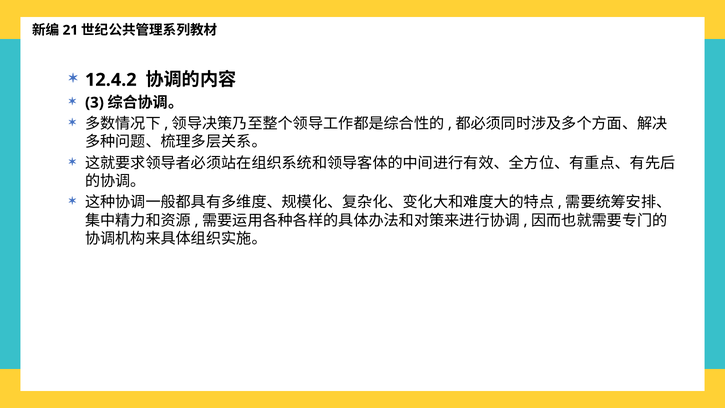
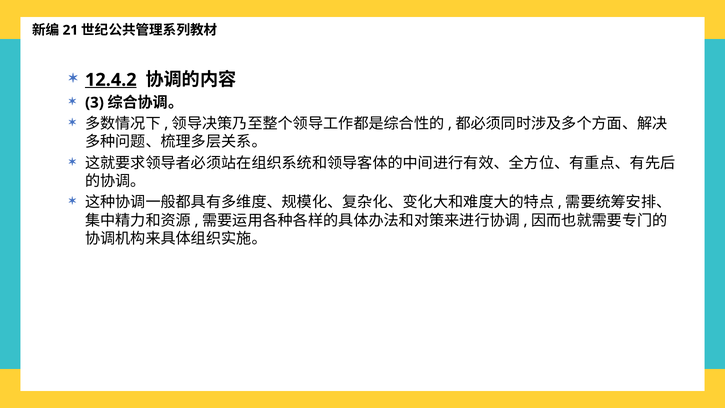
12.4.2 underline: none -> present (111, 80)
